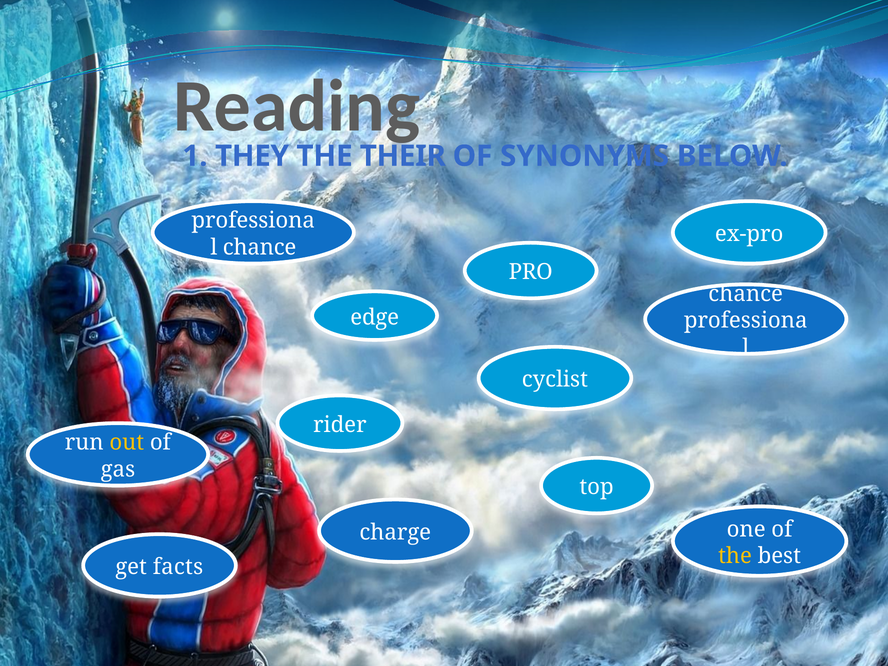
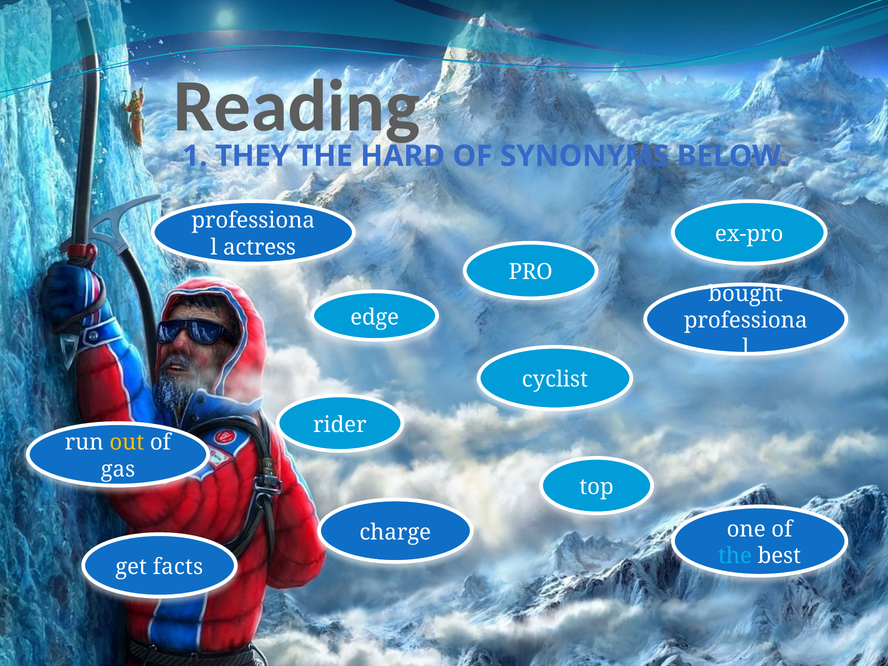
THEIR: THEIR -> HARD (403, 156)
chance: chance -> actress (260, 247)
chance: chance -> bought (746, 294)
the colour: yellow -> light blue (735, 556)
